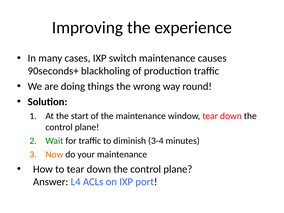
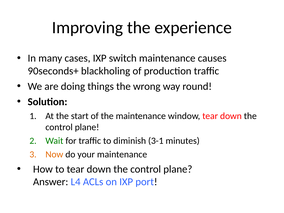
3-4: 3-4 -> 3-1 (156, 141)
